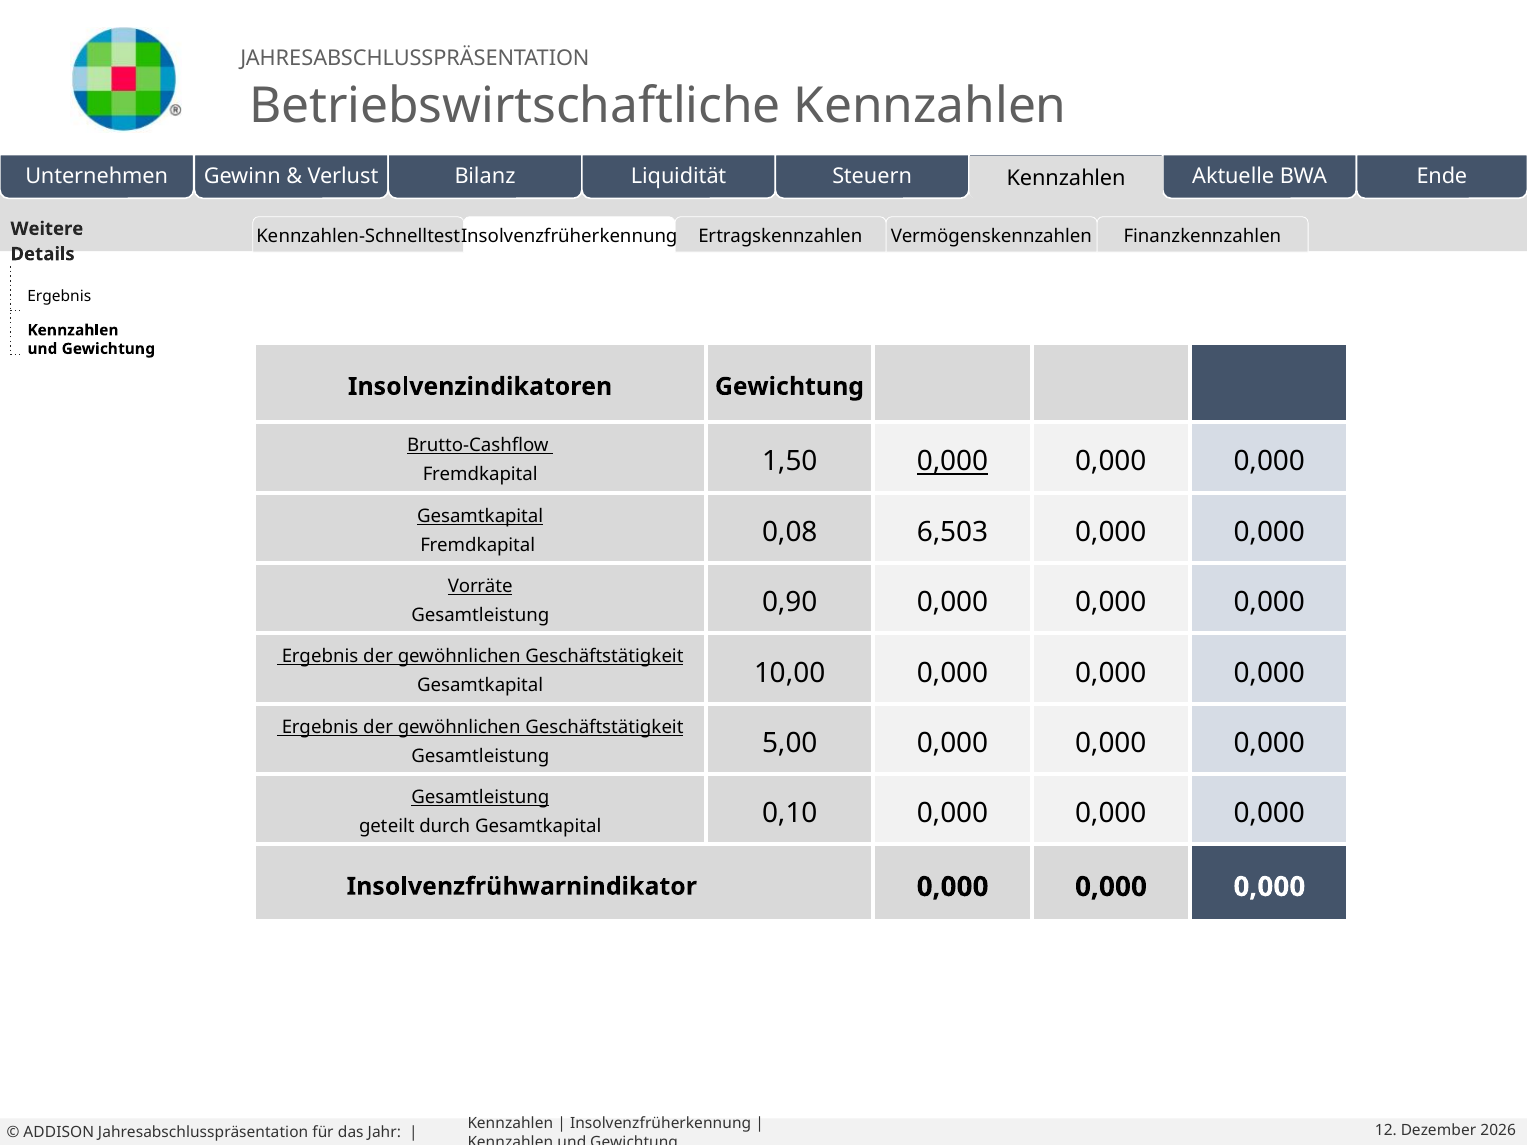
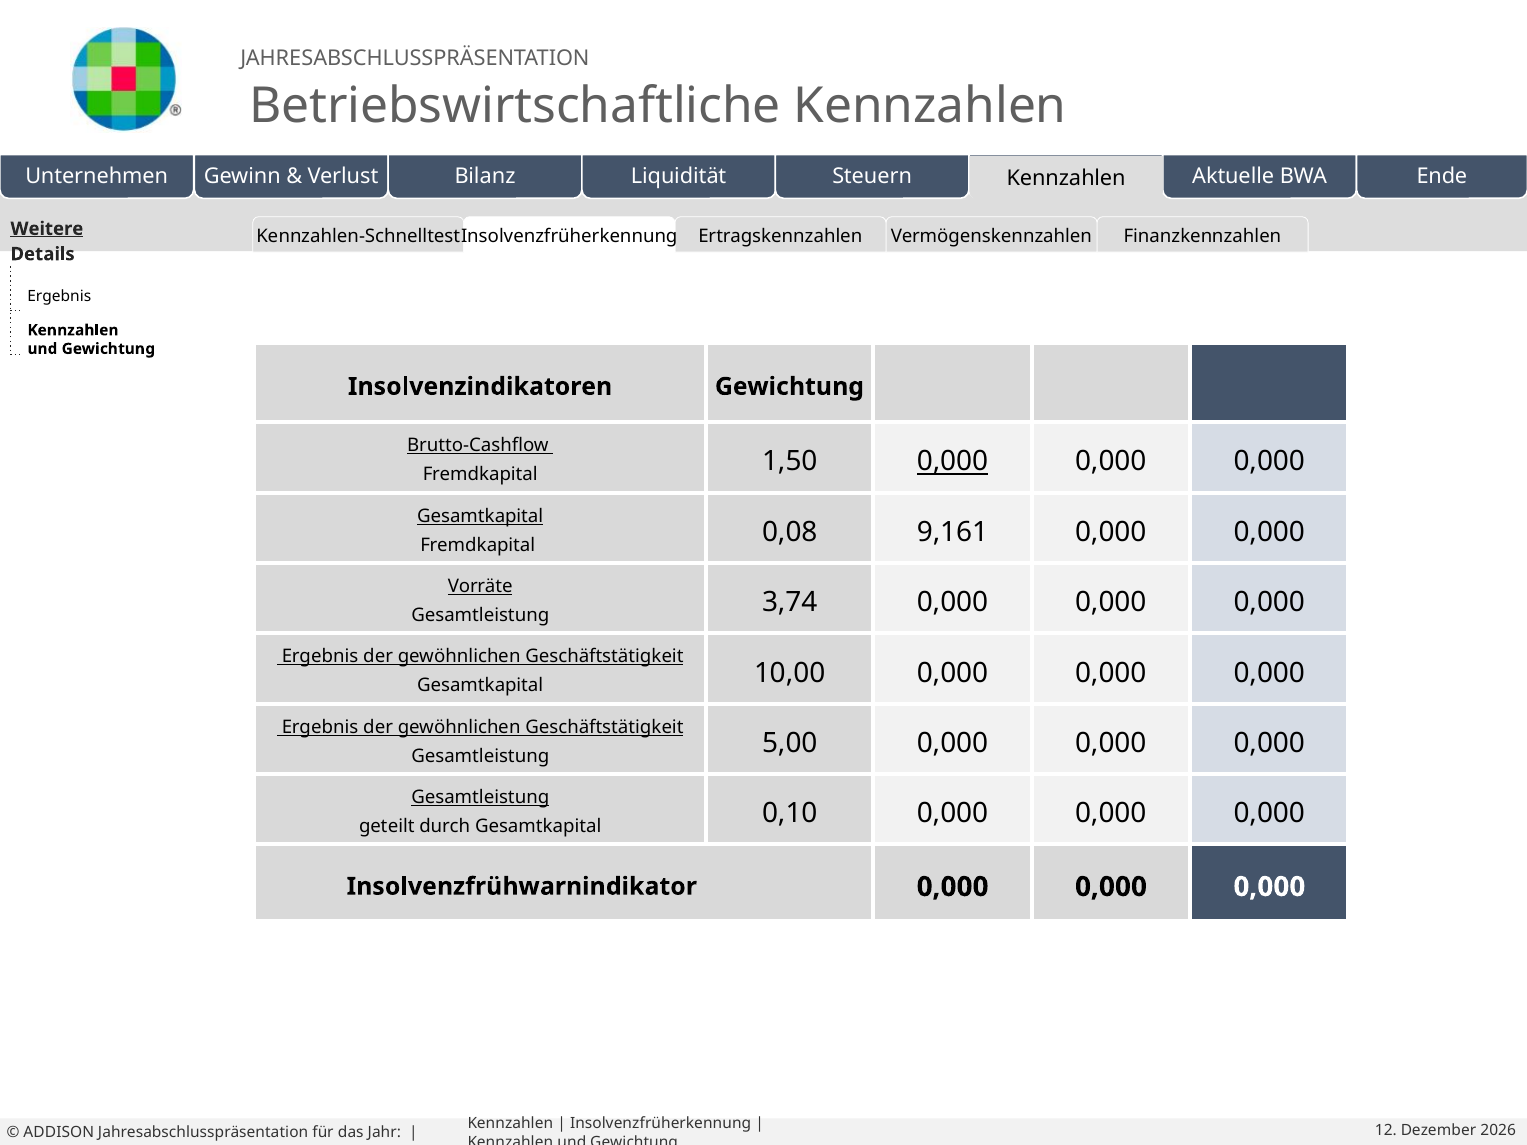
Weitere underline: none -> present (47, 229)
6,503: 6,503 -> 9,161 (952, 532)
0,90: 0,90 -> 3,74 (790, 602)
